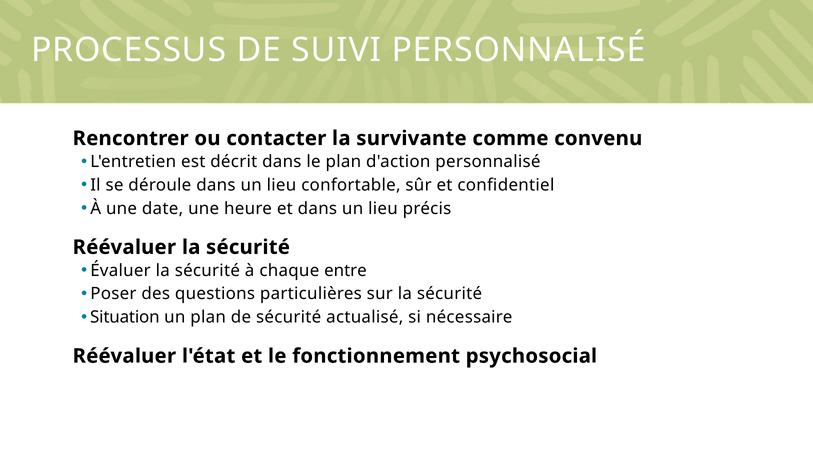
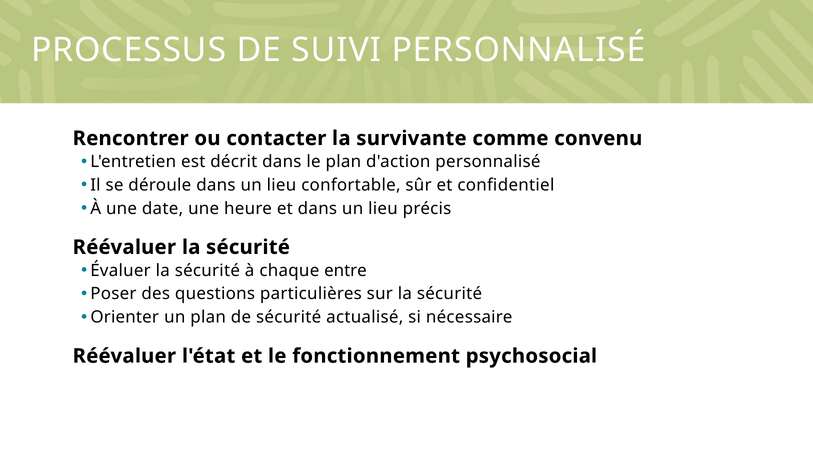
Situation: Situation -> Orienter (125, 317)
